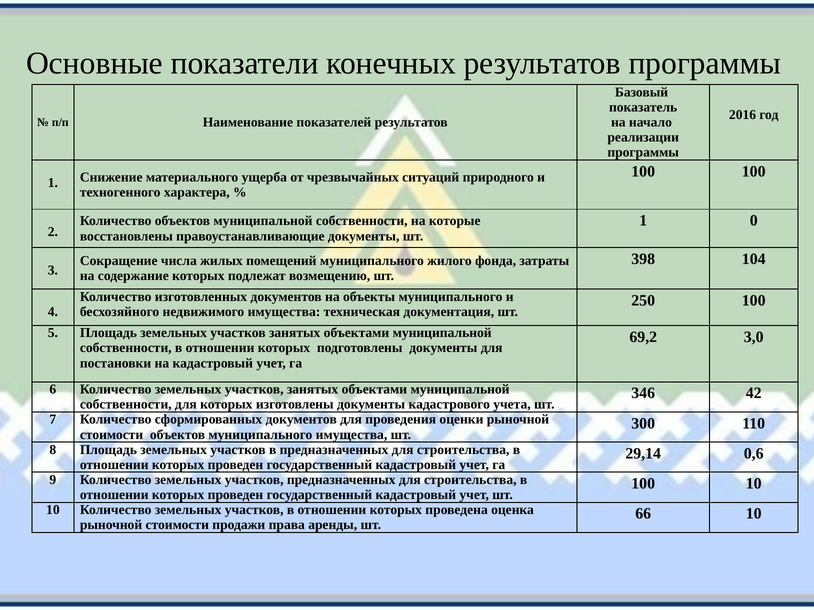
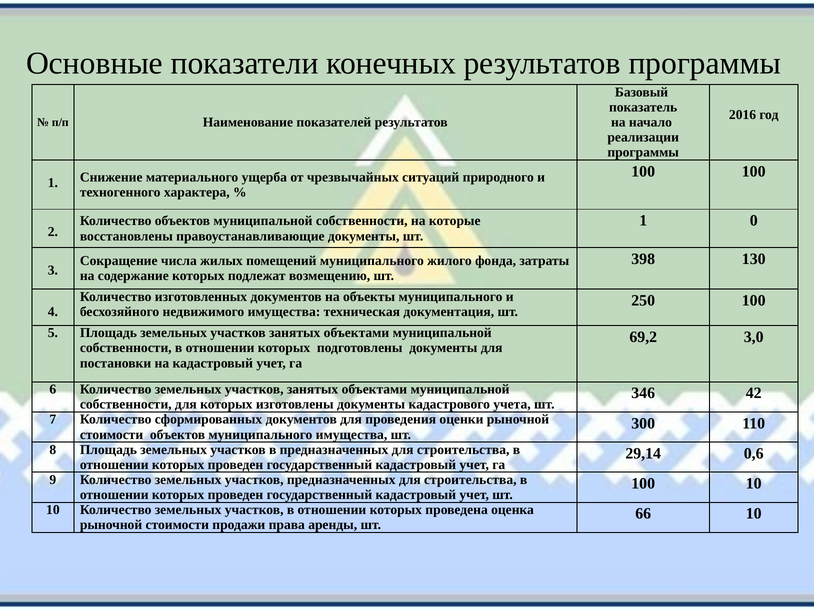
104: 104 -> 130 (754, 259)
